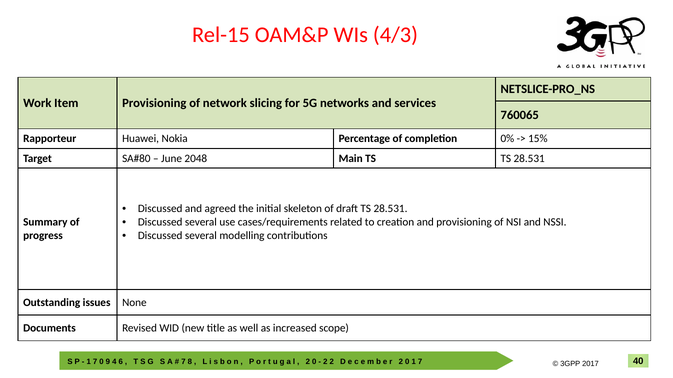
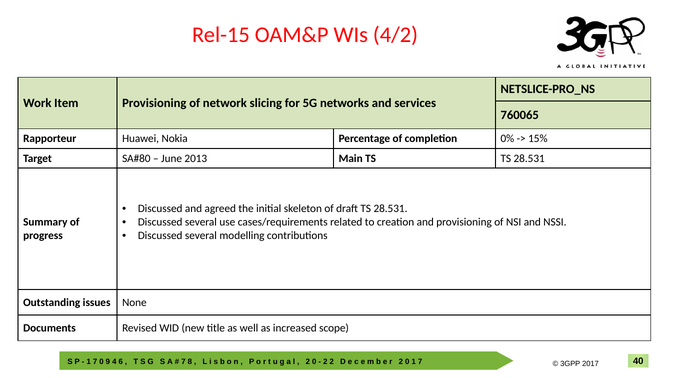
4/3: 4/3 -> 4/2 (395, 35)
2048: 2048 -> 2013 (196, 159)
